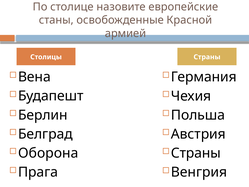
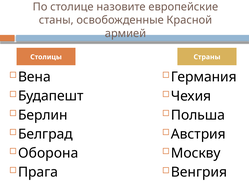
Страны: Страны -> Москву (196, 153)
